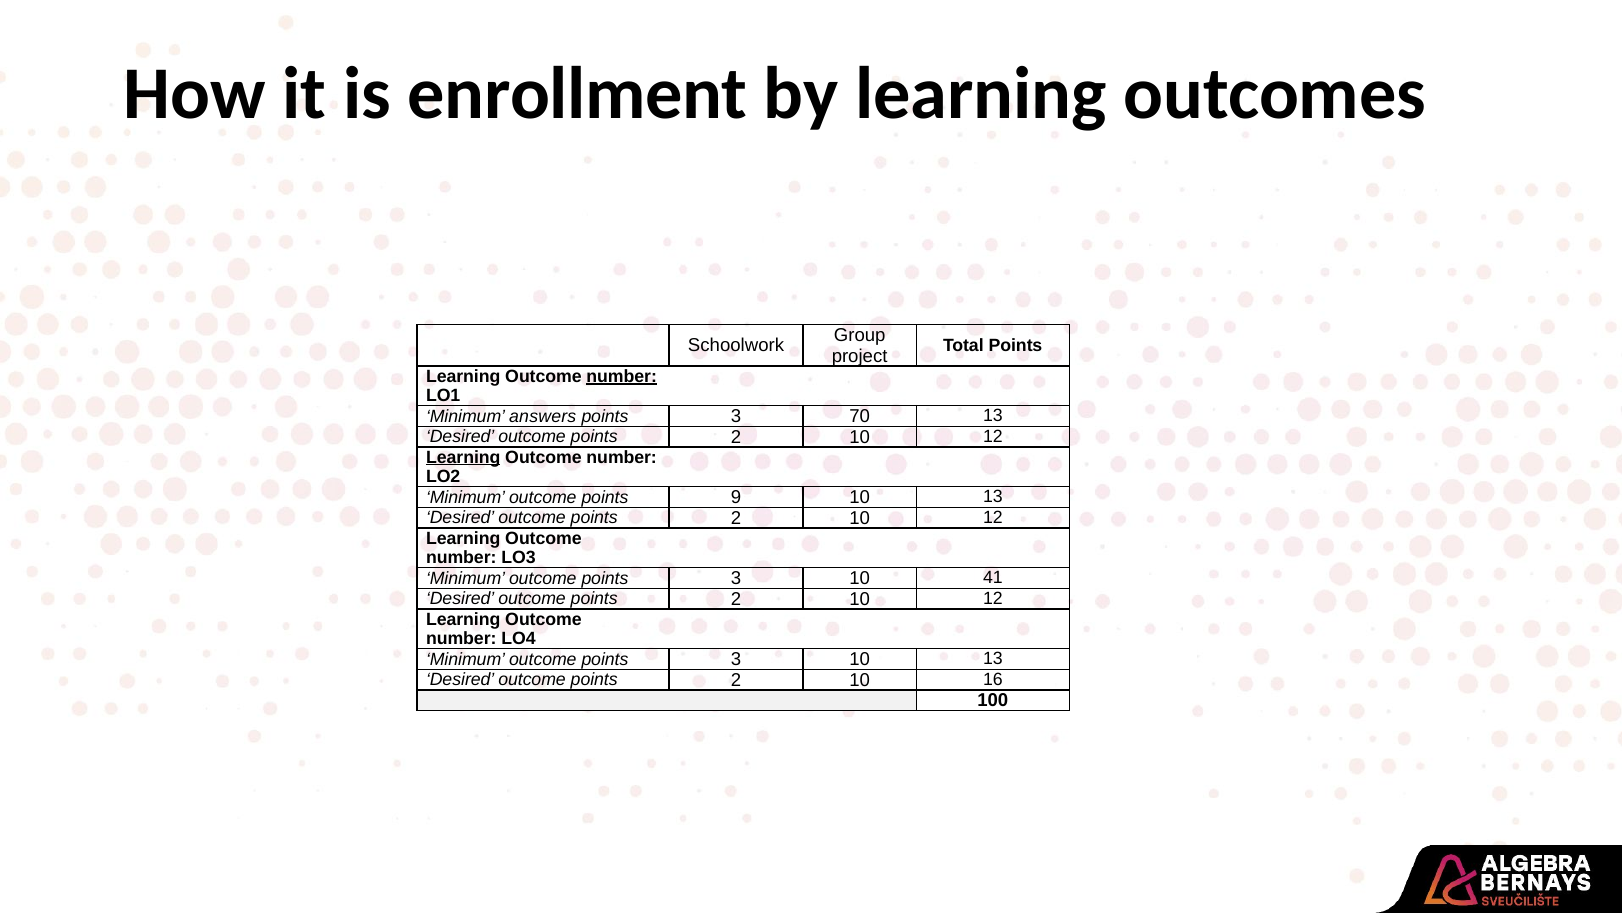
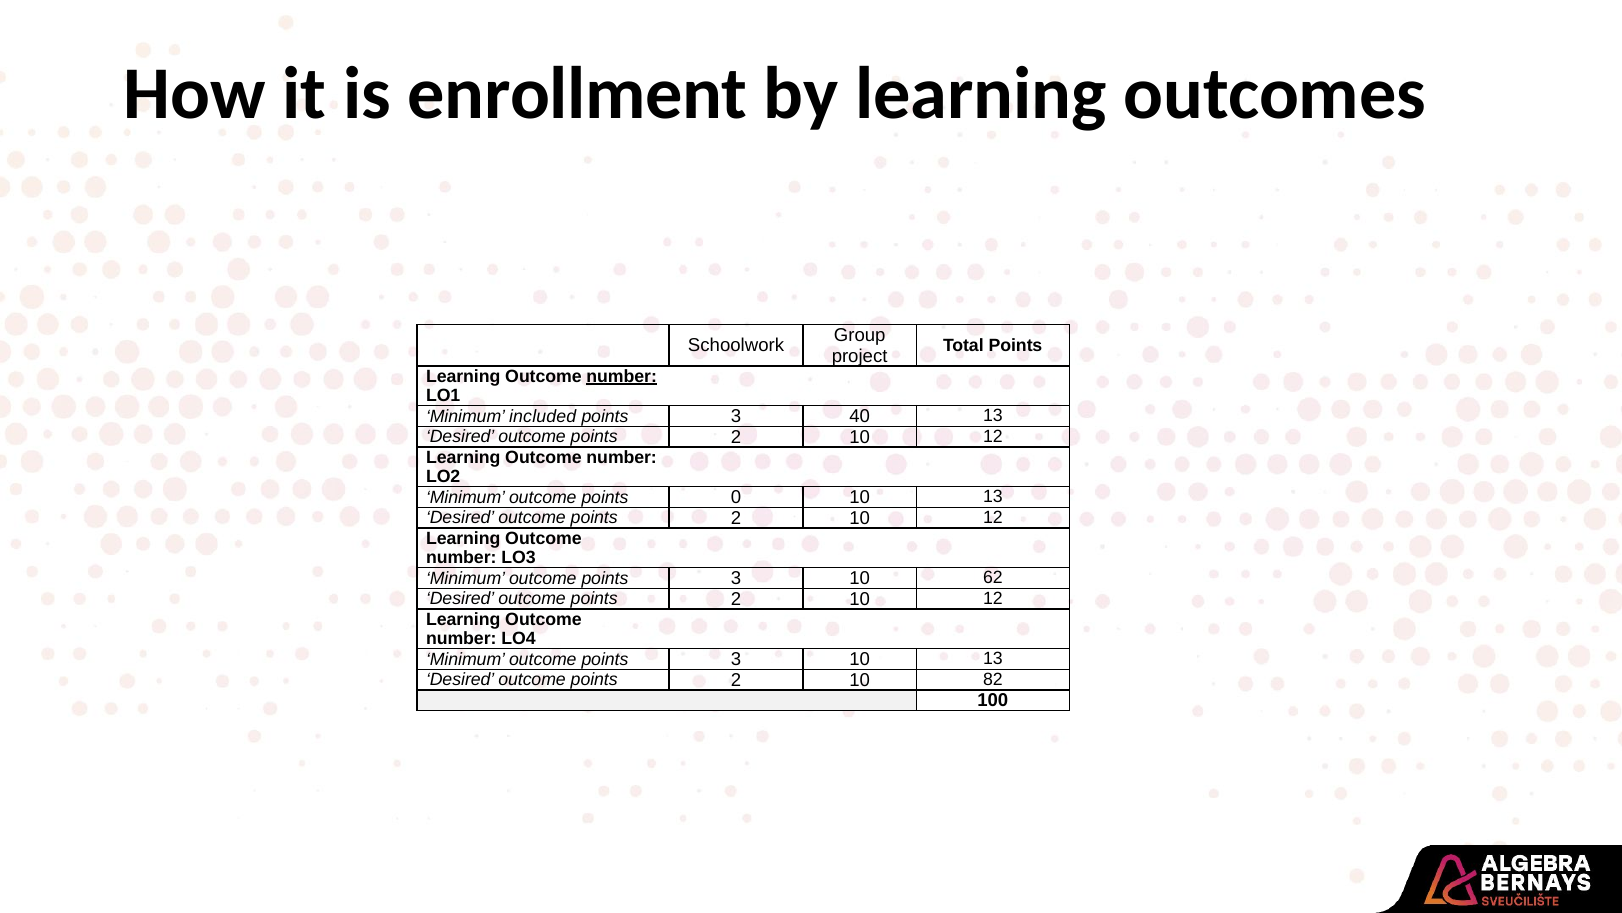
answers: answers -> included (543, 416)
70: 70 -> 40 (860, 416)
Learning underline: present -> none (463, 457)
9: 9 -> 0 (736, 497)
41: 41 -> 62 (993, 577)
16: 16 -> 82 (993, 679)
